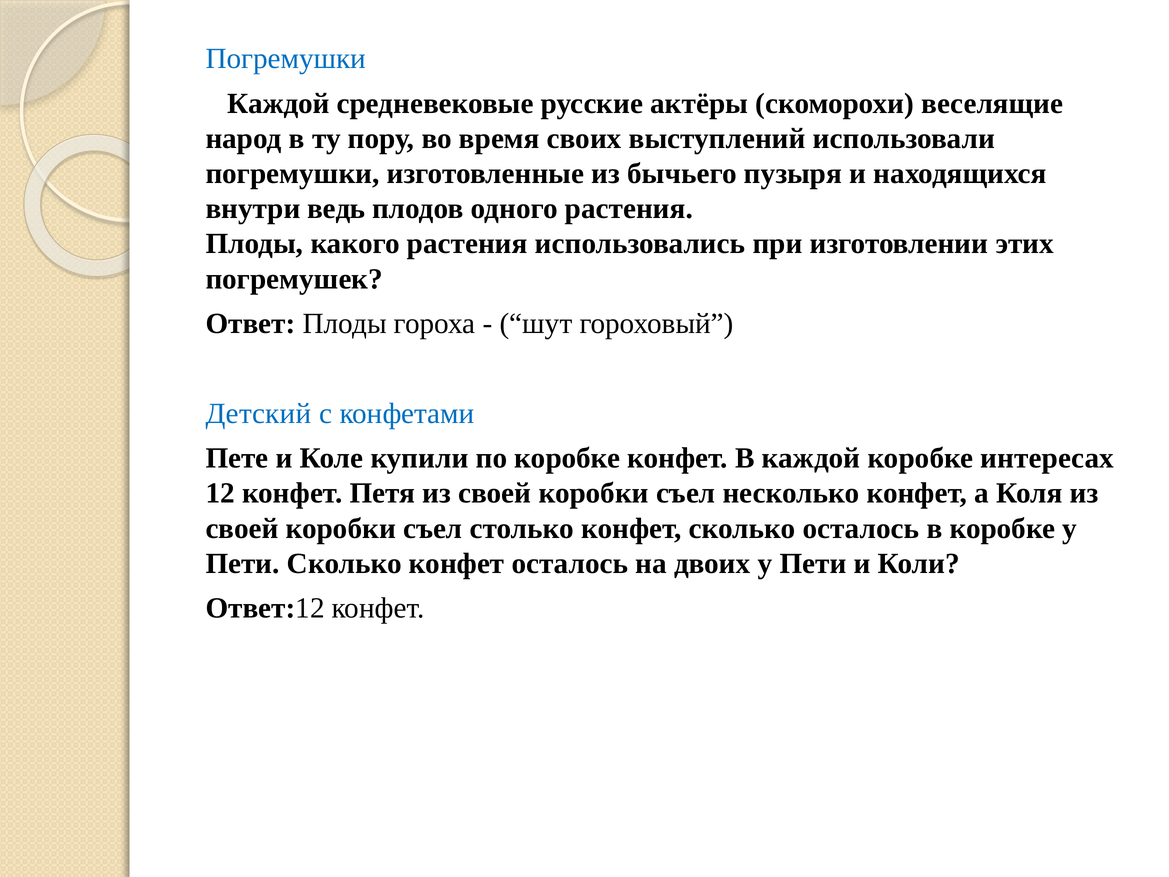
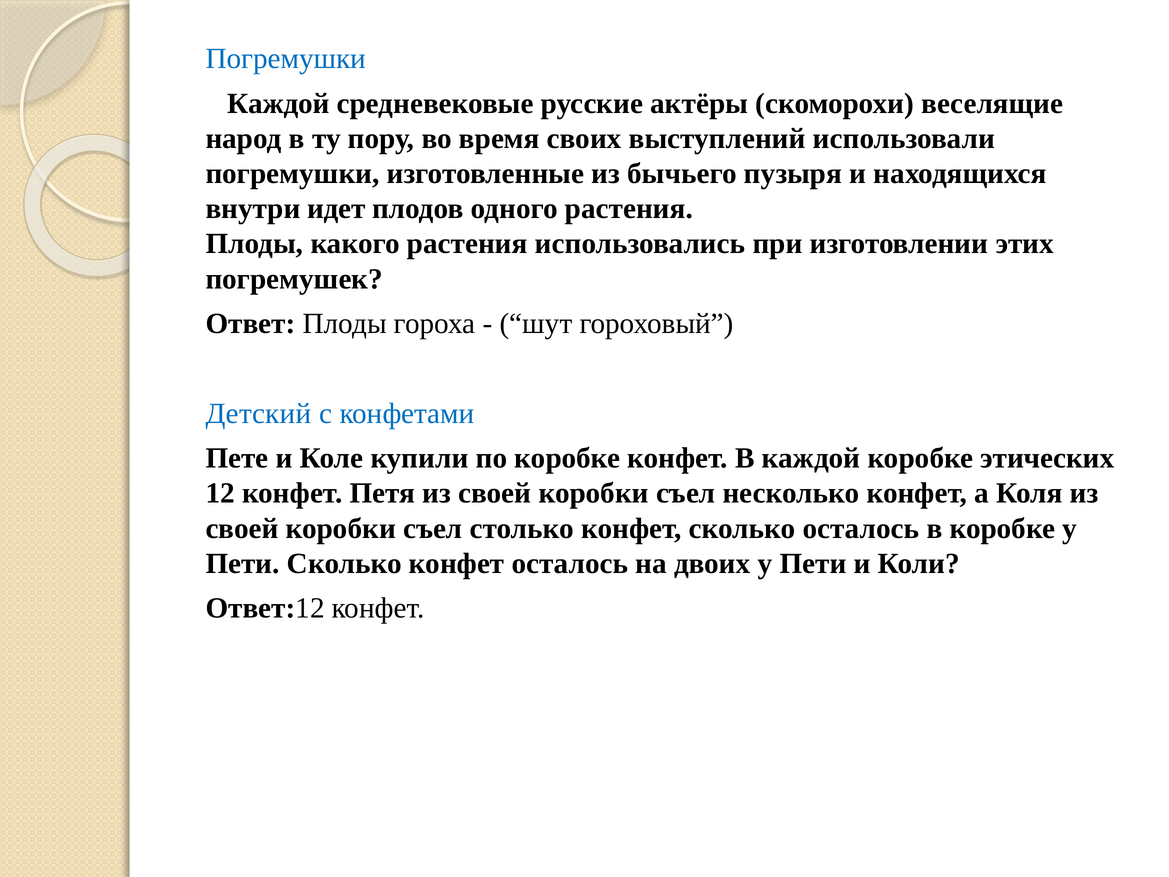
ведь: ведь -> идет (336, 209)
интересах: интересах -> этических (1047, 458)
